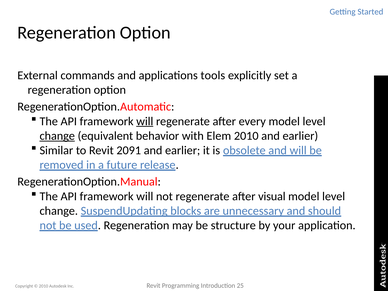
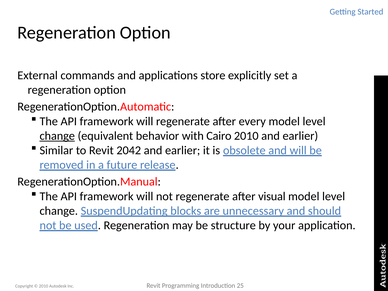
tools: tools -> store (213, 75)
will underline: present -> none (145, 121)
Elem: Elem -> Cairo (219, 136)
2091: 2091 -> 2042 (129, 150)
